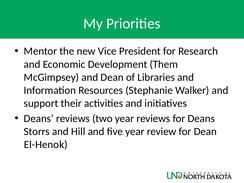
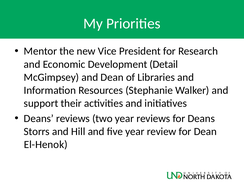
Them: Them -> Detail (164, 64)
